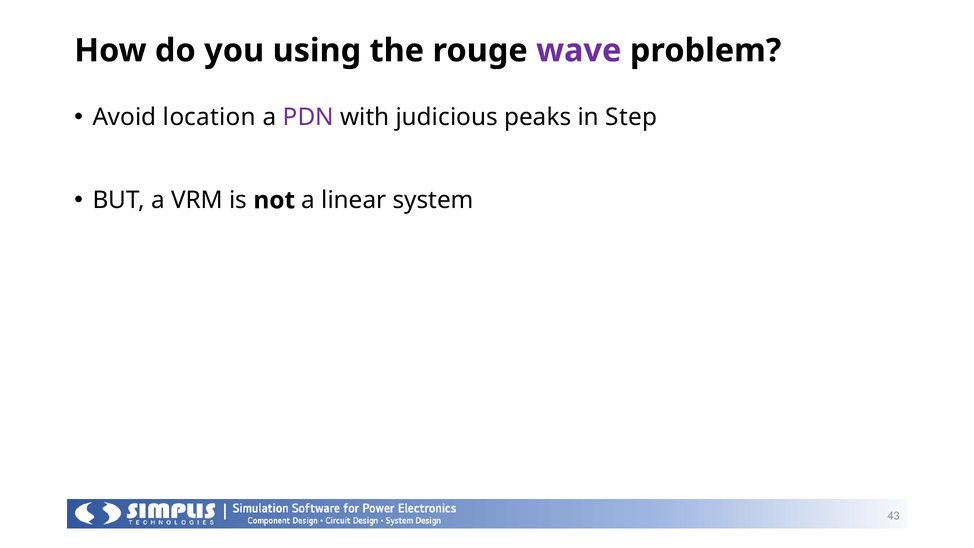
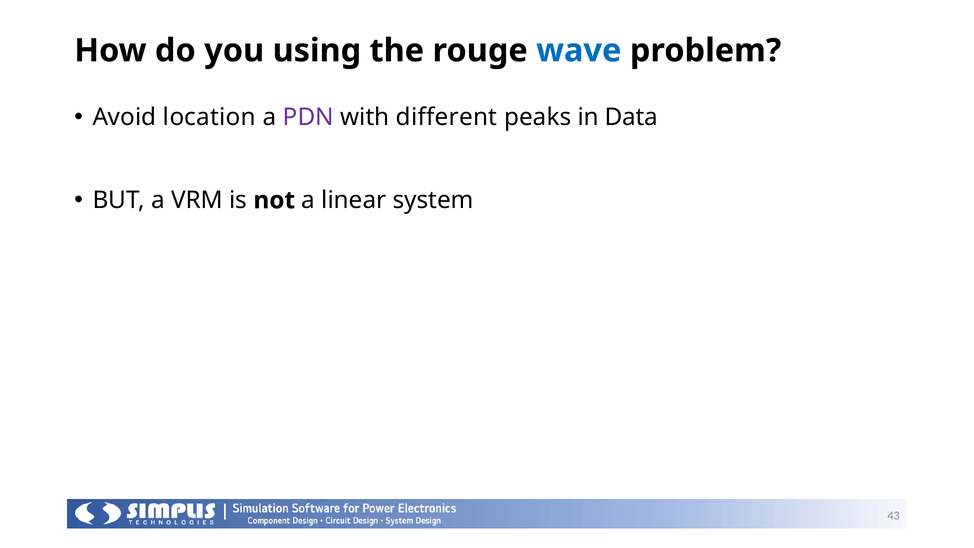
wave colour: purple -> blue (579, 51)
judicious: judicious -> different (447, 117)
Step: Step -> Data (632, 117)
